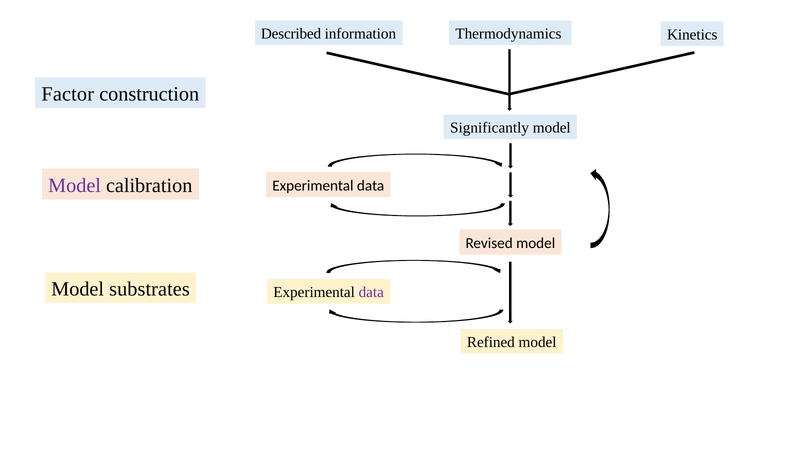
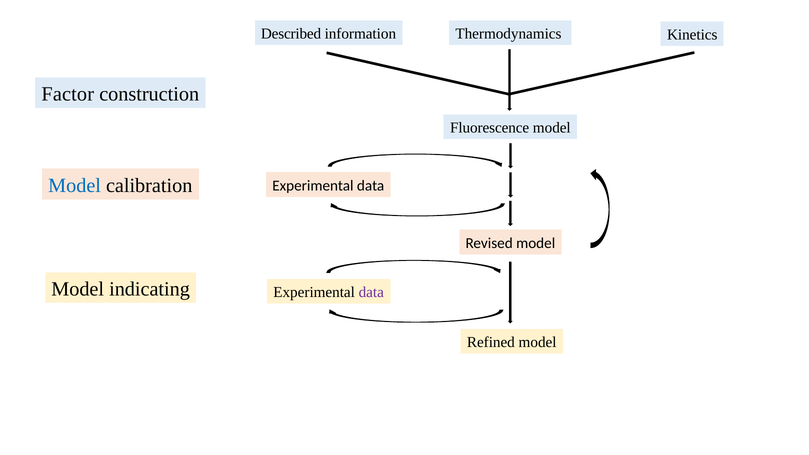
Significantly: Significantly -> Fluorescence (490, 128)
Model colour: purple -> blue (75, 185)
substrates: substrates -> indicating (150, 289)
